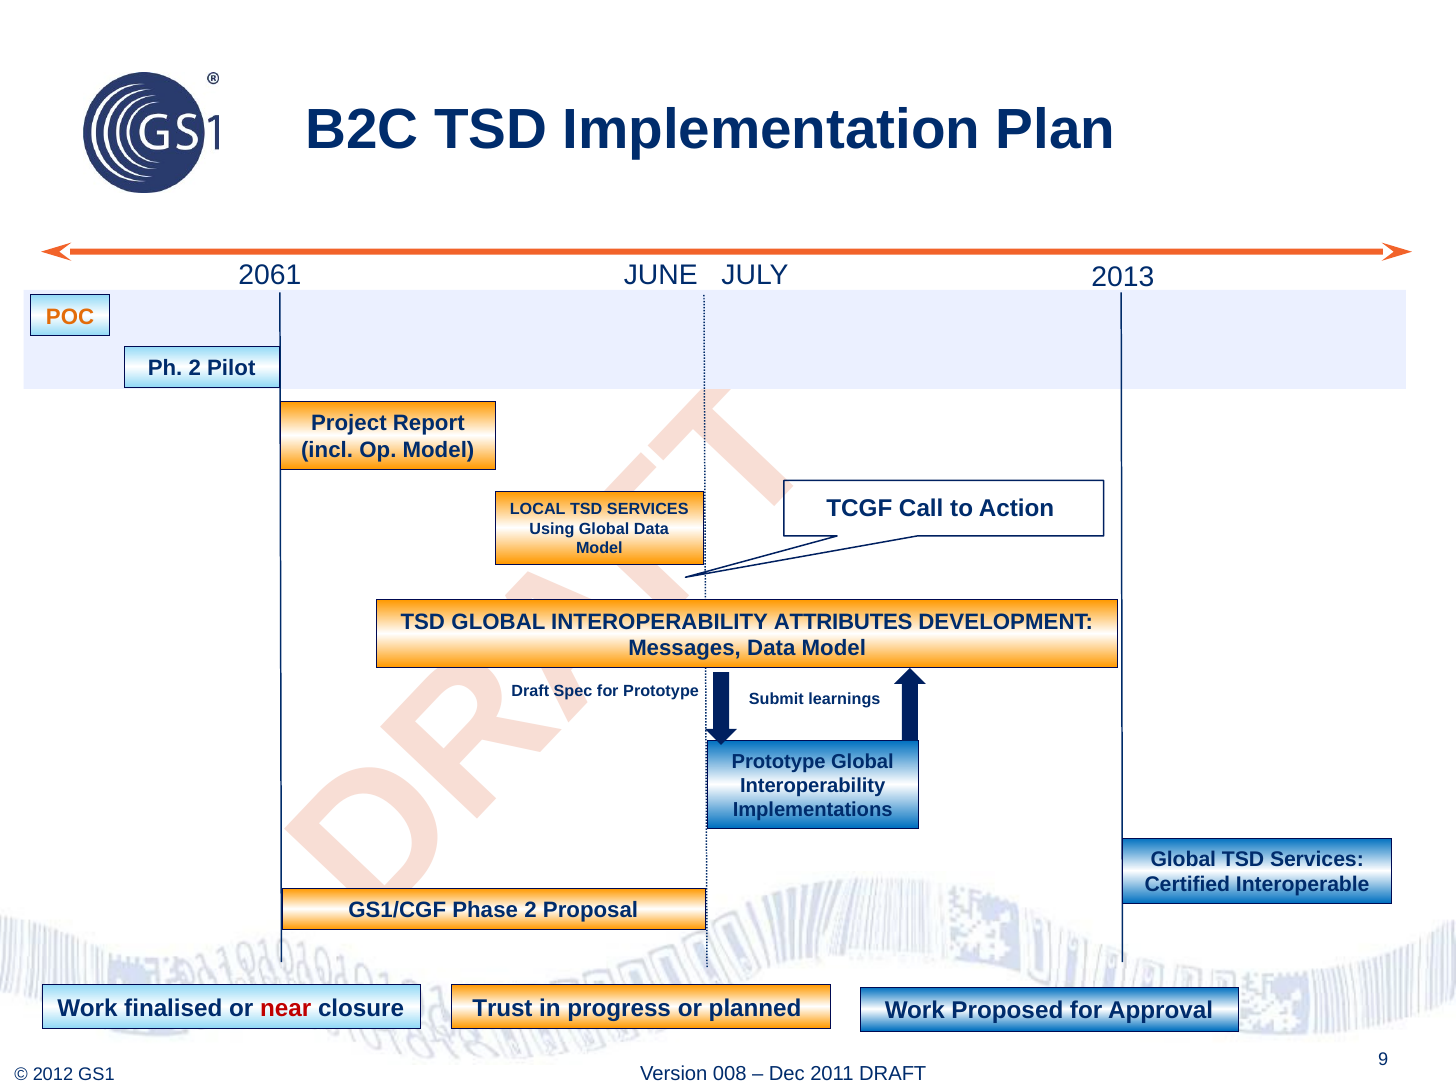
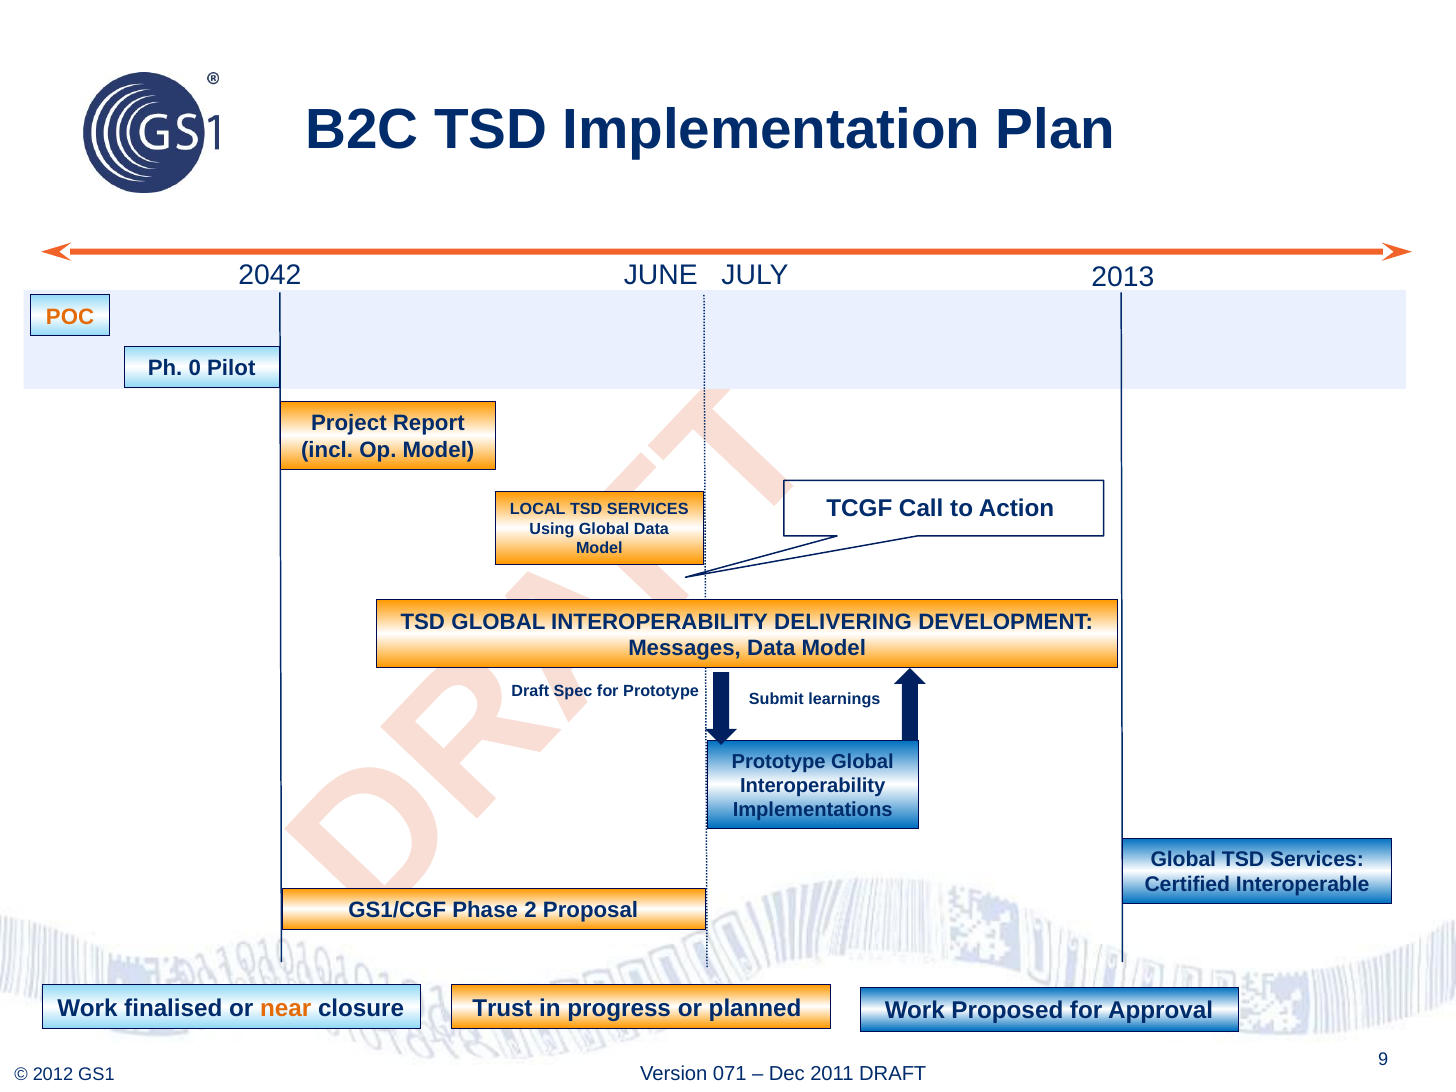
2061: 2061 -> 2042 (270, 275)
Ph 2: 2 -> 0 (195, 368)
ATTRIBUTES: ATTRIBUTES -> DELIVERING (843, 622)
near colour: red -> orange (286, 1008)
008: 008 -> 071 (730, 1073)
